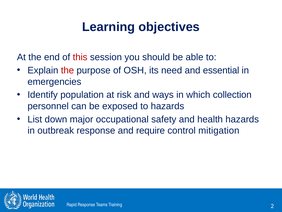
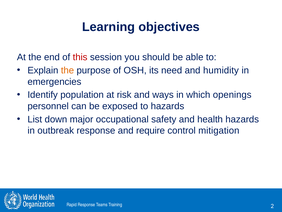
the colour: red -> orange (67, 70)
essential: essential -> humidity (221, 70)
collection: collection -> openings (232, 95)
